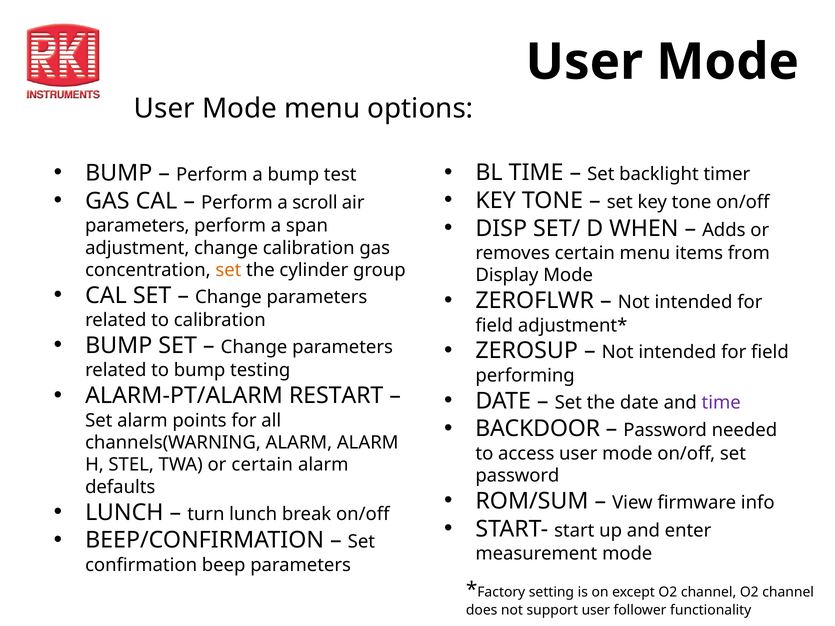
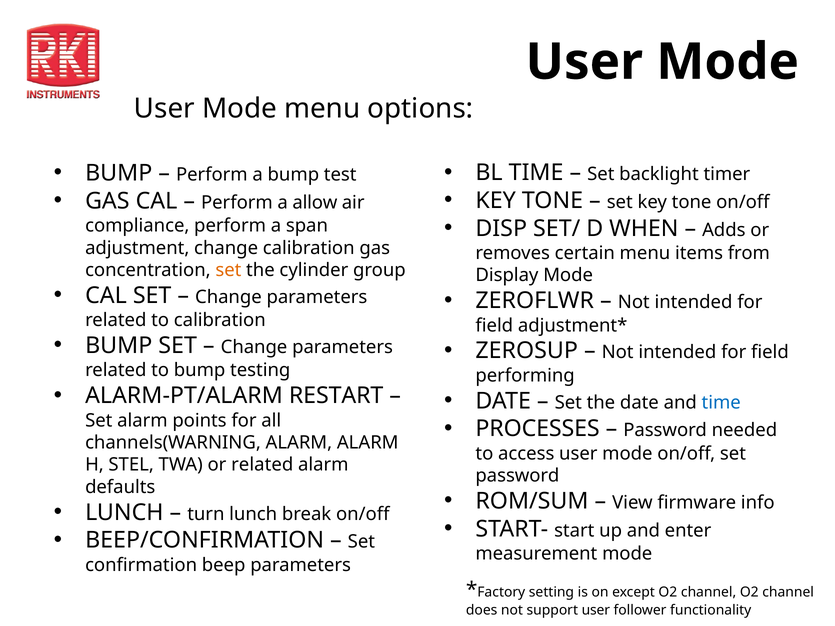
scroll: scroll -> allow (315, 203)
parameters: parameters -> compliance (137, 226)
time colour: purple -> blue (721, 403)
BACKDOOR: BACKDOOR -> PROCESSES (538, 429)
or certain: certain -> related (262, 465)
